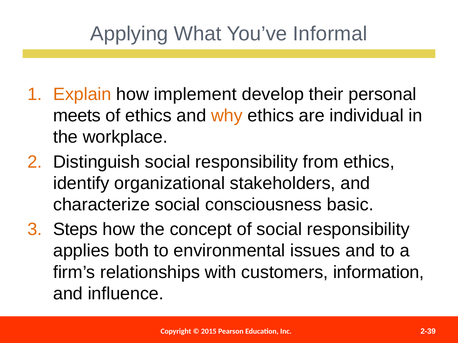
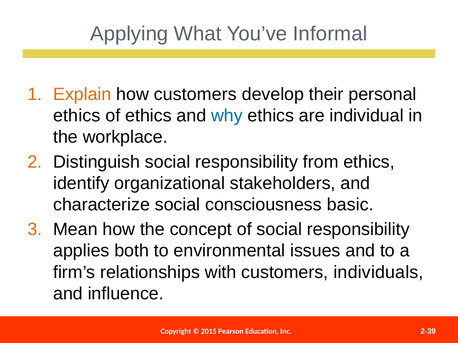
how implement: implement -> customers (195, 94)
meets: meets -> ethics (77, 116)
why colour: orange -> blue (227, 116)
Steps: Steps -> Mean (75, 230)
information: information -> individuals (379, 273)
